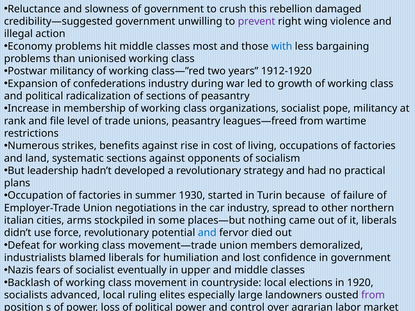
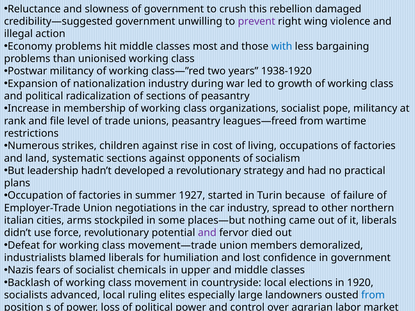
1912-1920: 1912-1920 -> 1938-1920 (286, 71)
confederations: confederations -> nationalization (109, 84)
benefits: benefits -> children (119, 146)
1930: 1930 -> 1927 (192, 196)
and colour: blue -> purple (207, 233)
eventually: eventually -> chemicals (142, 270)
from colour: purple -> blue (373, 295)
